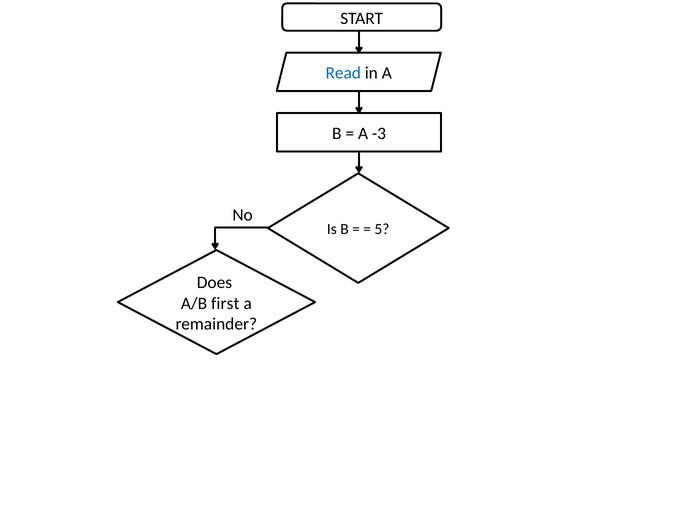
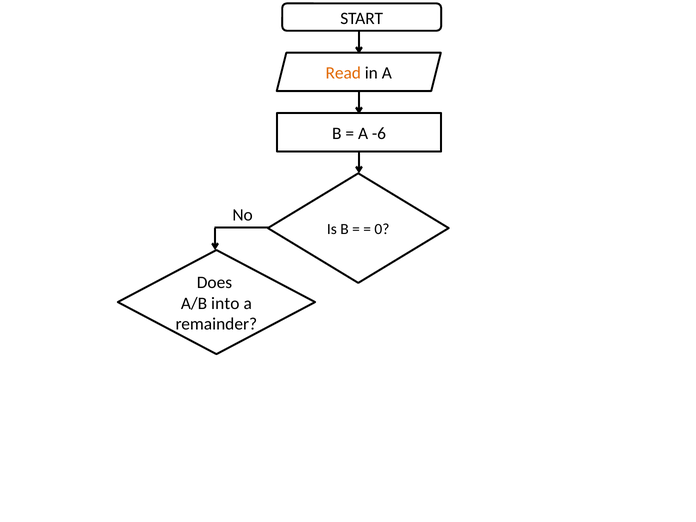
Read colour: blue -> orange (343, 73)
-3: -3 -> -6 (379, 133)
5: 5 -> 0 (382, 229)
first: first -> into (225, 303)
